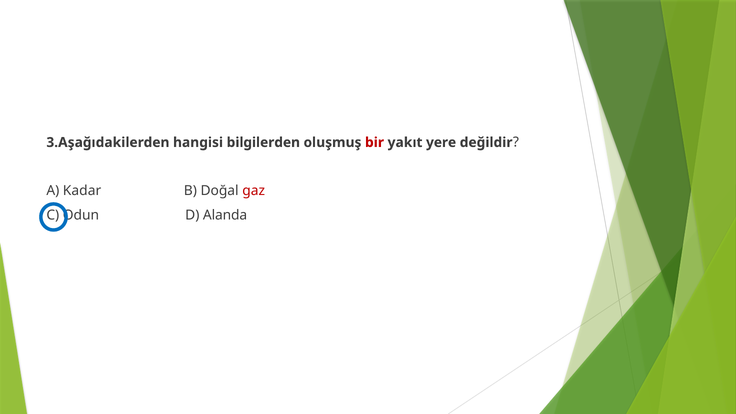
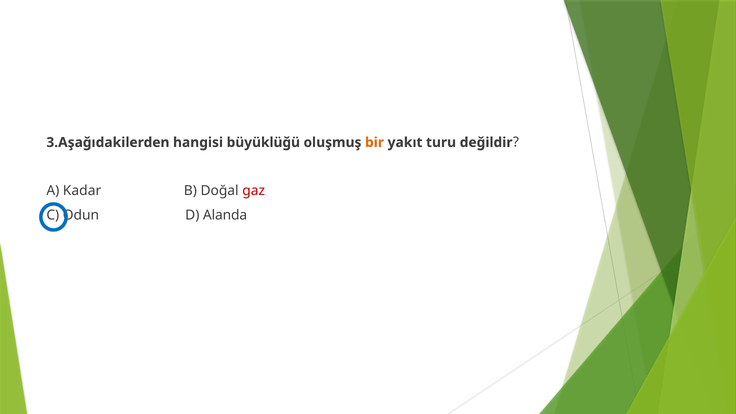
bilgilerden: bilgilerden -> büyüklüğü (263, 142)
bir colour: red -> orange (375, 142)
yere: yere -> turu (441, 142)
